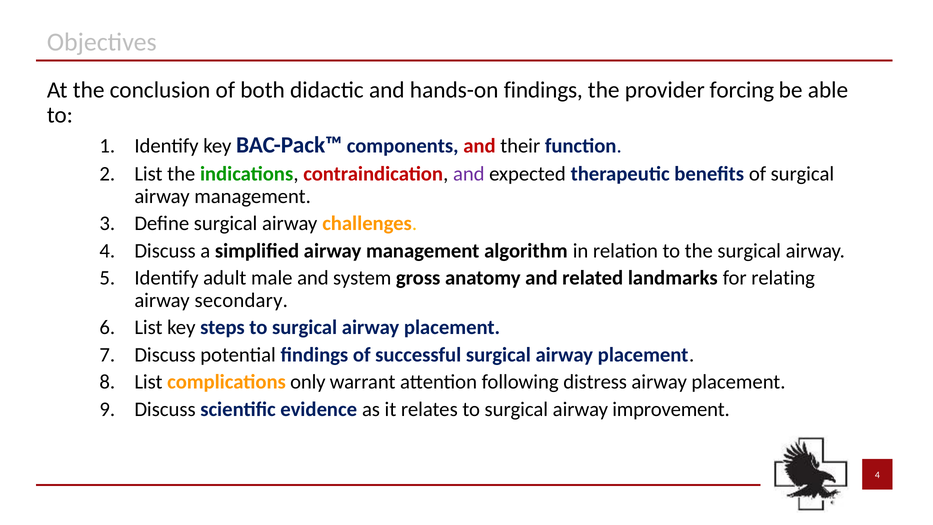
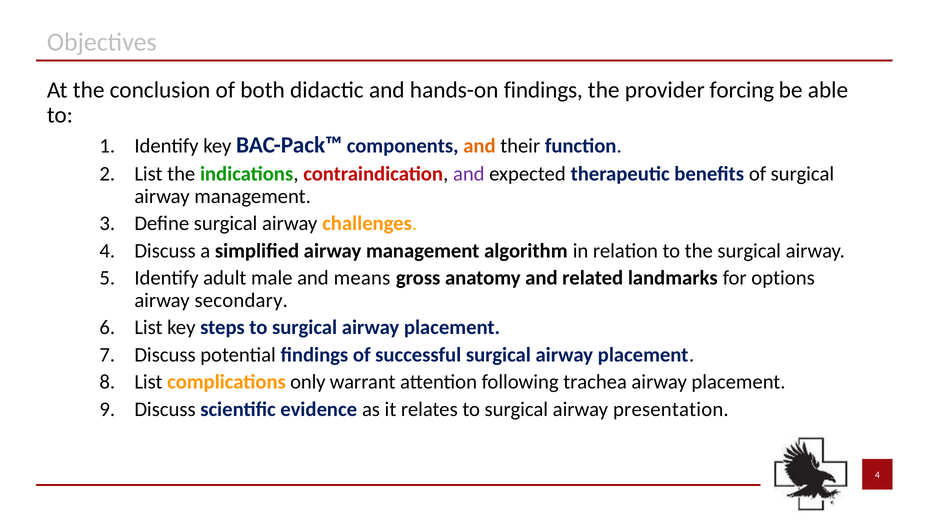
and colour: red -> orange (479, 146)
system: system -> means (362, 278)
relating: relating -> options (783, 278)
distress: distress -> trachea (595, 382)
improvement: improvement -> presentation (671, 409)
